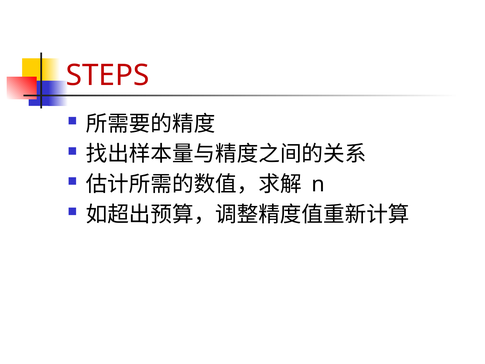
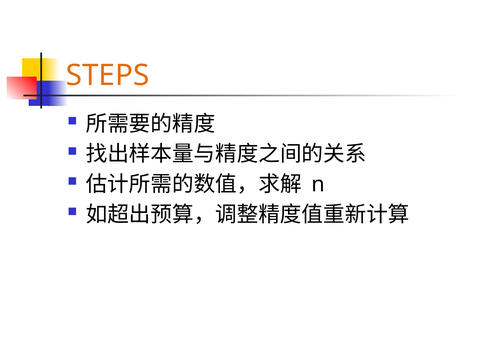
STEPS colour: red -> orange (108, 75)
